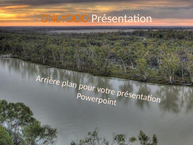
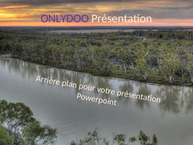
ONLYDOO colour: orange -> purple (65, 18)
